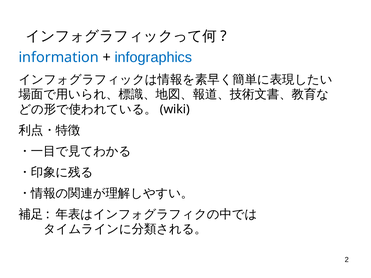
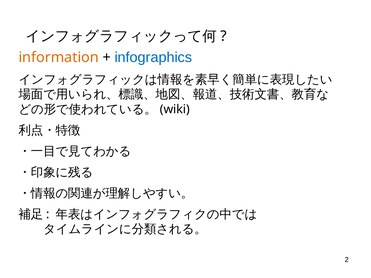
information colour: blue -> orange (59, 58)
